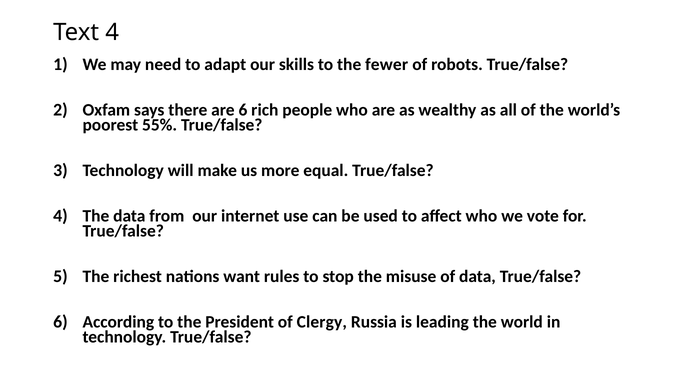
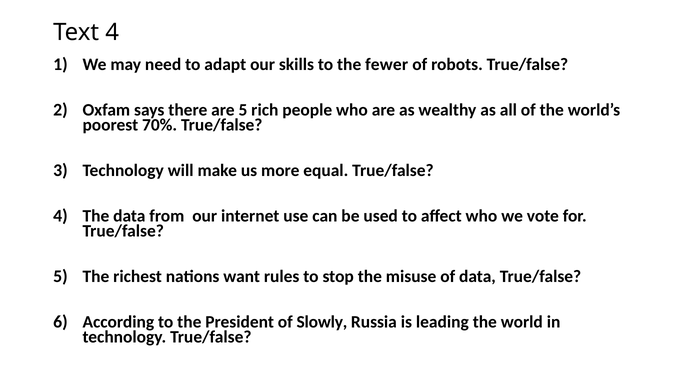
are 6: 6 -> 5 (243, 110)
55%: 55% -> 70% (160, 125)
Clergy: Clergy -> Slowly (322, 322)
